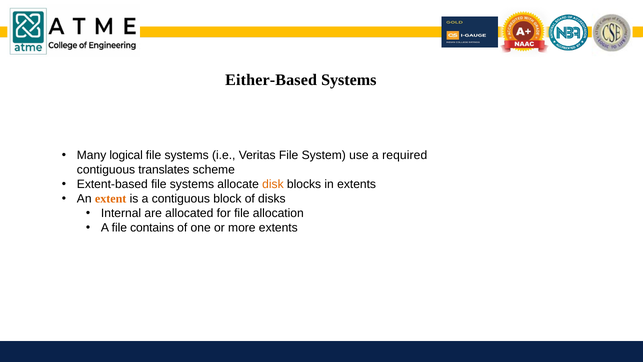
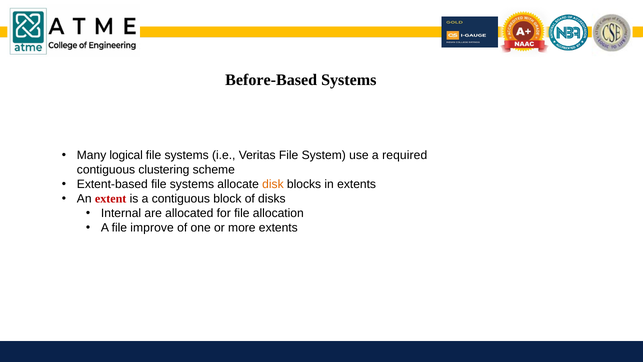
Either-Based: Either-Based -> Before-Based (271, 80)
translates: translates -> clustering (164, 170)
extent colour: orange -> red (111, 199)
contains: contains -> improve (152, 228)
